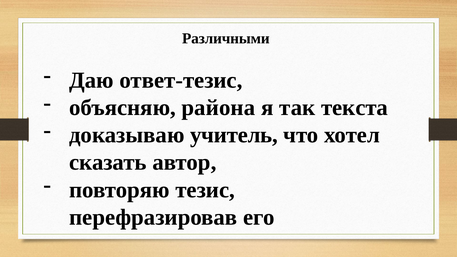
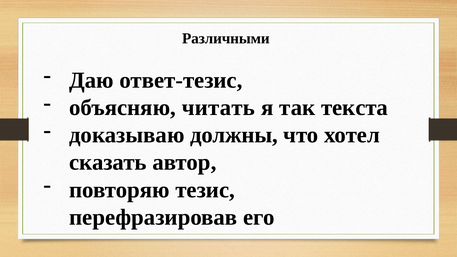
района: района -> читать (218, 108)
учитель: учитель -> должны (234, 135)
